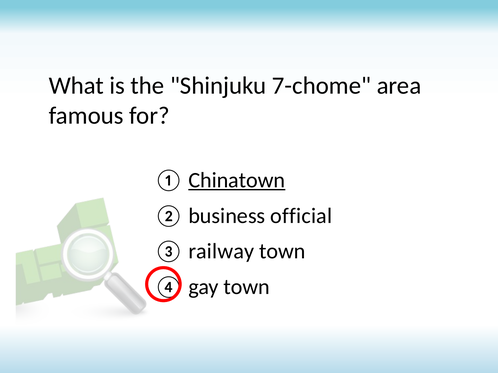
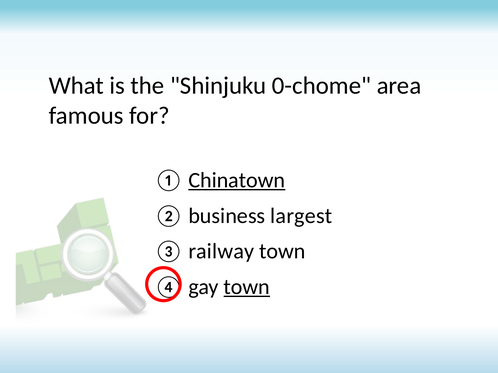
7-chome: 7-chome -> 0-chome (322, 86)
official: official -> largest (301, 216)
town underline: none -> present (247, 287)
